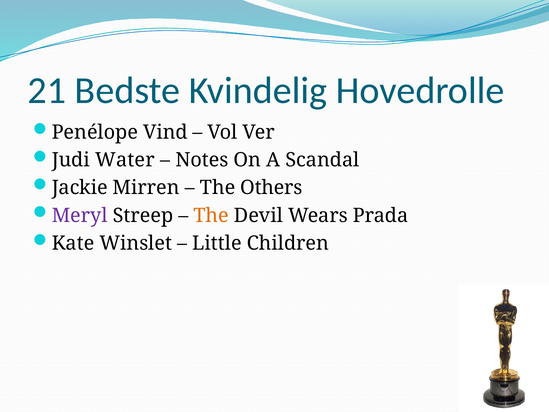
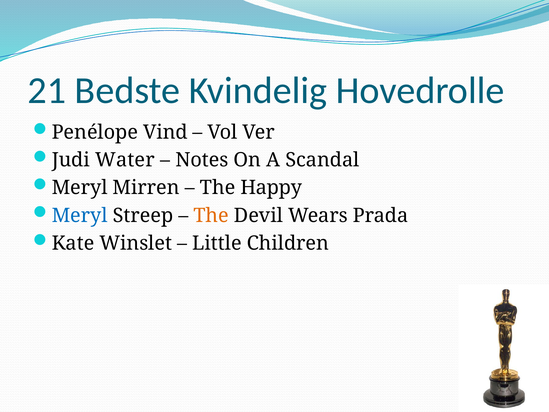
Jackie: Jackie -> Meryl (80, 188)
Others: Others -> Happy (271, 188)
Meryl colour: purple -> blue (80, 215)
